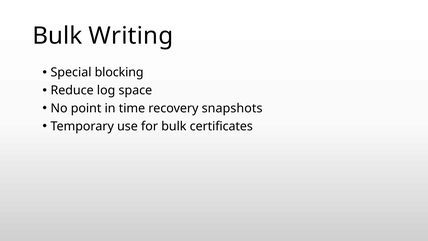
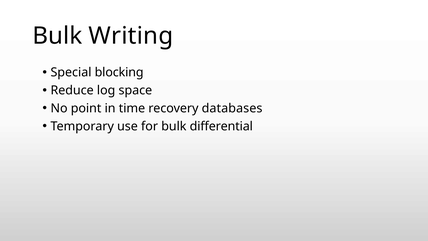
snapshots: snapshots -> databases (232, 108)
certificates: certificates -> differential (221, 126)
